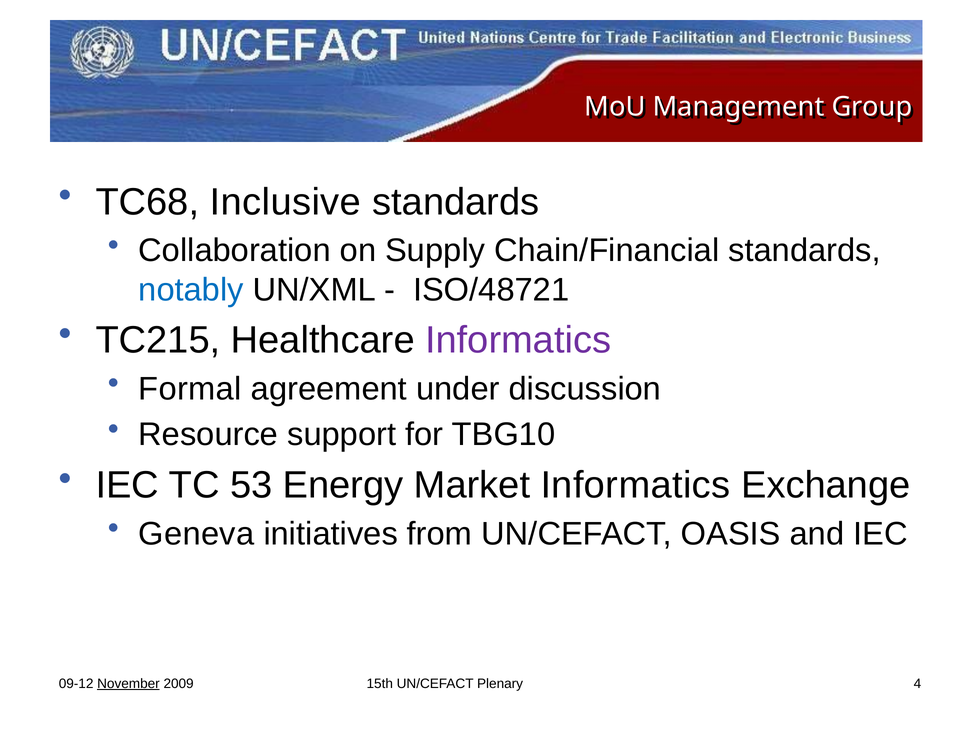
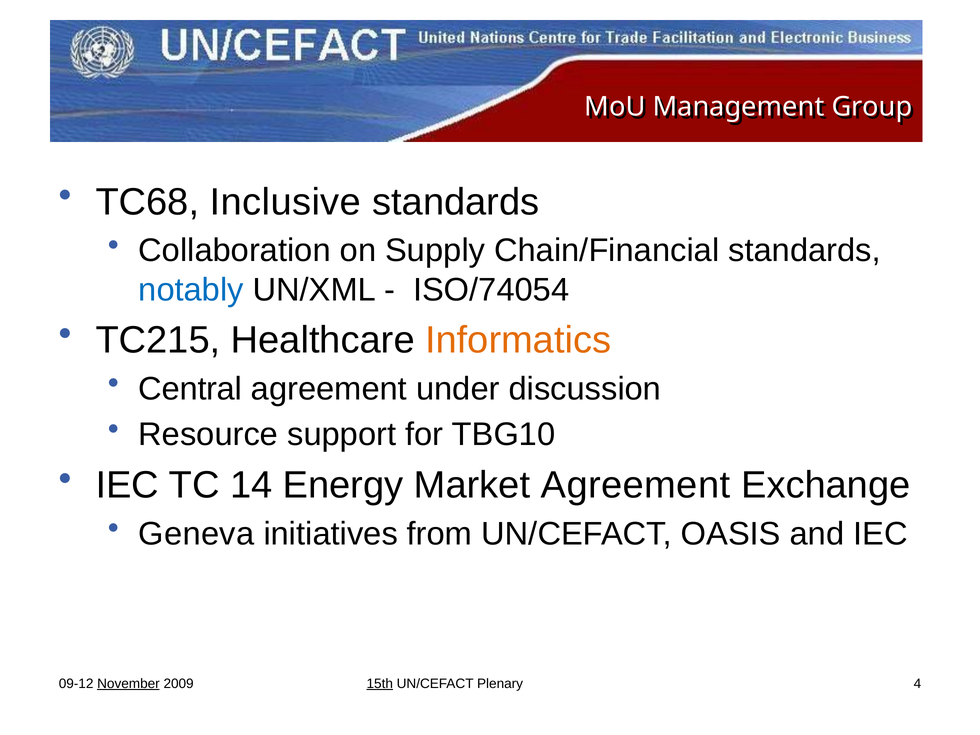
ISO/48721: ISO/48721 -> ISO/74054 (491, 290)
Informatics colour: purple -> orange (518, 340)
Formal: Formal -> Central (190, 389)
53: 53 -> 14 (251, 485)
Market Informatics: Informatics -> Agreement (635, 485)
15th underline: none -> present (380, 684)
